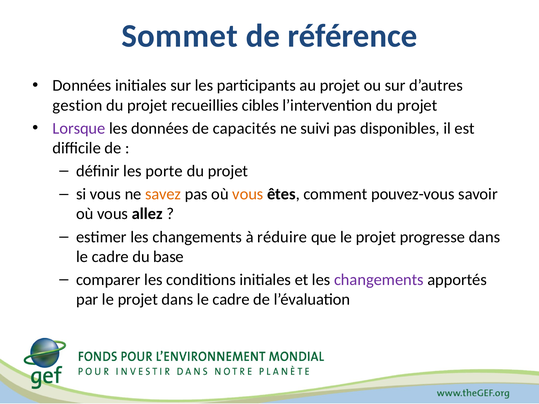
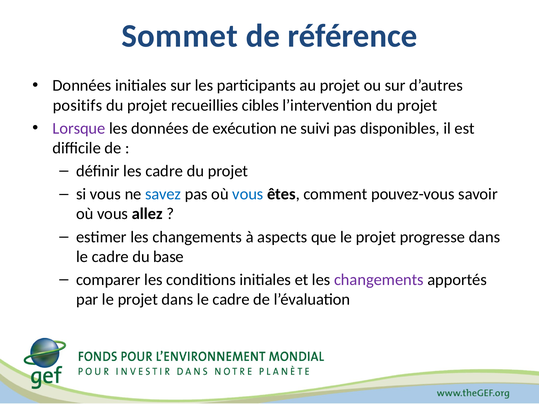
gestion: gestion -> positifs (77, 105)
capacités: capacités -> exécution (245, 128)
les porte: porte -> cadre (164, 171)
savez colour: orange -> blue (163, 194)
vous colour: orange -> blue (248, 194)
réduire: réduire -> aspects (282, 237)
